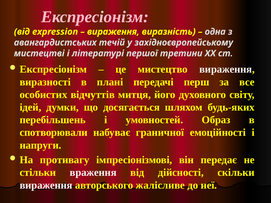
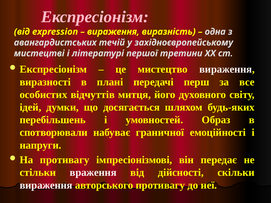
авторського жалісливе: жалісливе -> противагу (160, 185)
